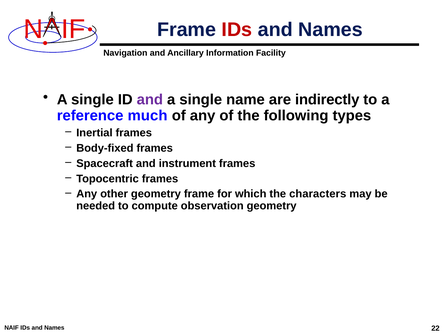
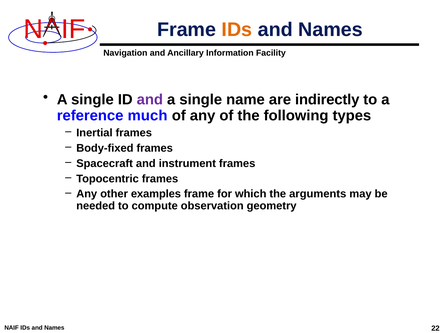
IDs colour: red -> orange (237, 30)
other geometry: geometry -> examples (156, 194)
characters: characters -> arguments (318, 194)
